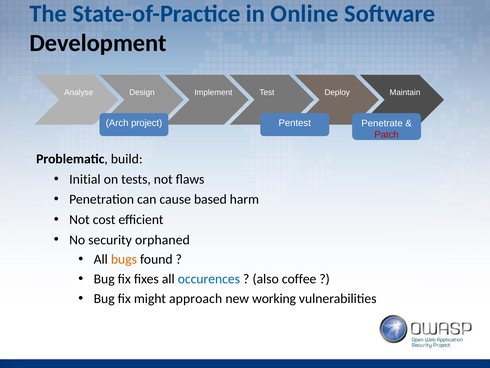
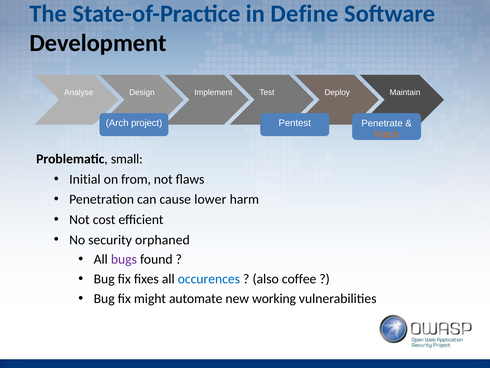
Online: Online -> Define (305, 14)
Patch colour: red -> orange (387, 135)
build: build -> small (127, 159)
tests: tests -> from (136, 179)
based: based -> lower (210, 199)
bugs colour: orange -> purple (124, 259)
approach: approach -> automate (196, 298)
